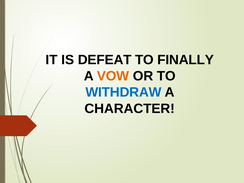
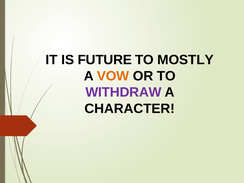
DEFEAT: DEFEAT -> FUTURE (105, 60)
FINALLY: FINALLY -> MOSTLY (186, 60)
WITHDRAW colour: blue -> purple (123, 92)
